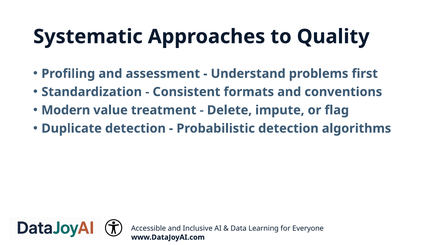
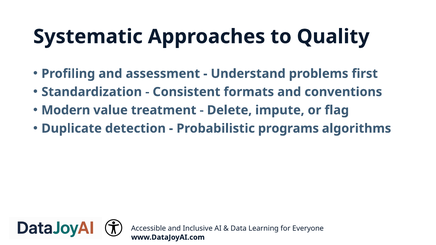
Probabilistic detection: detection -> programs (288, 129)
